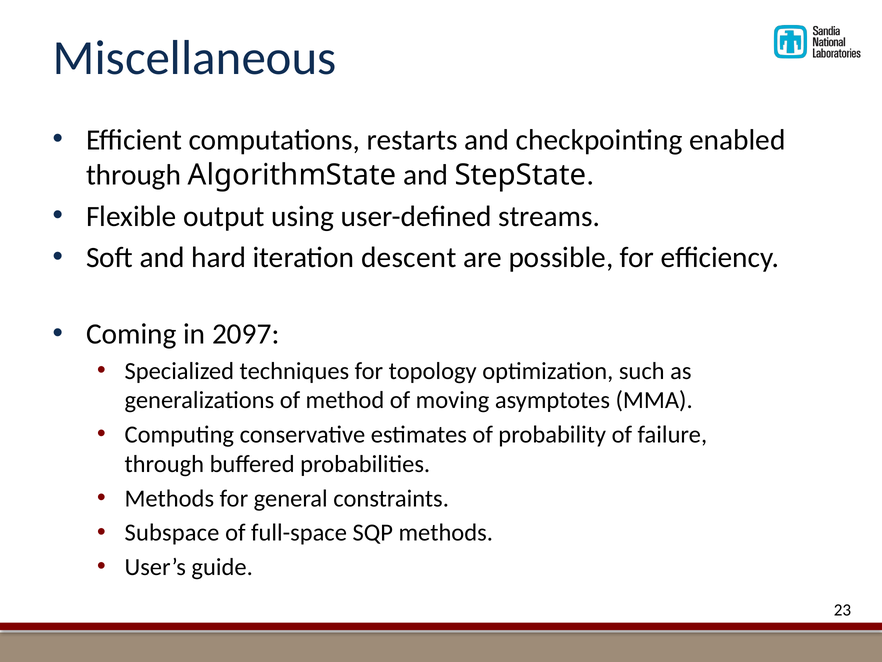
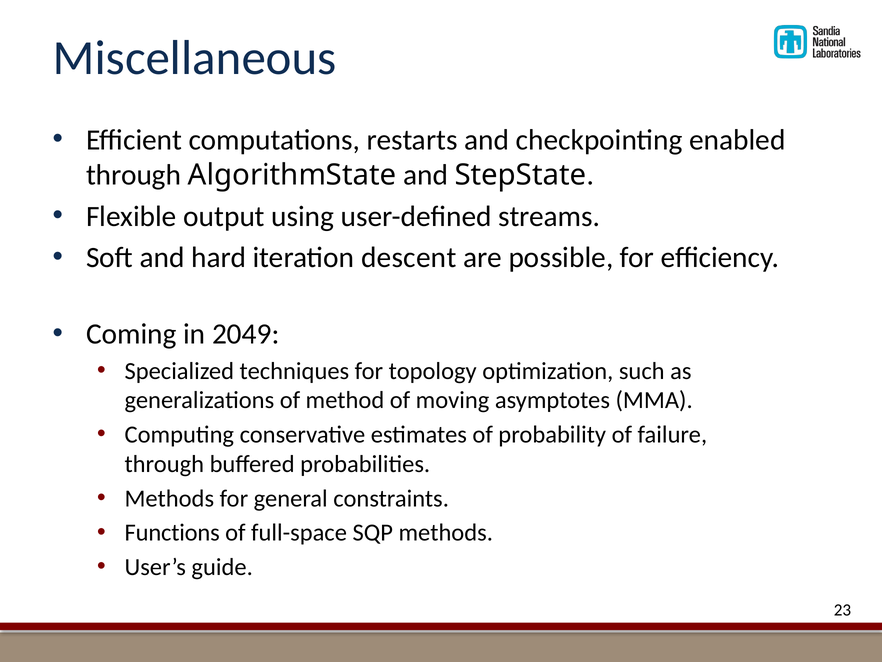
2097: 2097 -> 2049 (246, 334)
Subspace: Subspace -> Functions (172, 532)
